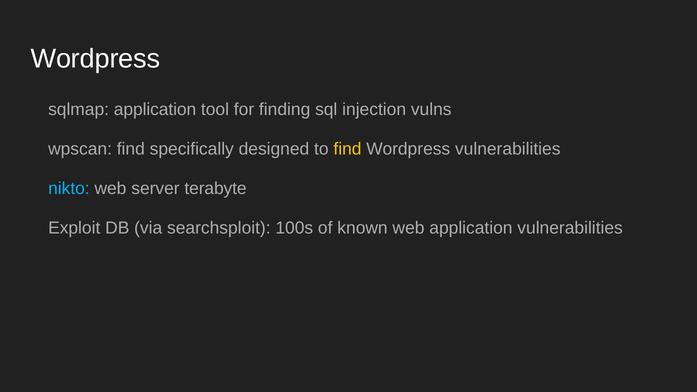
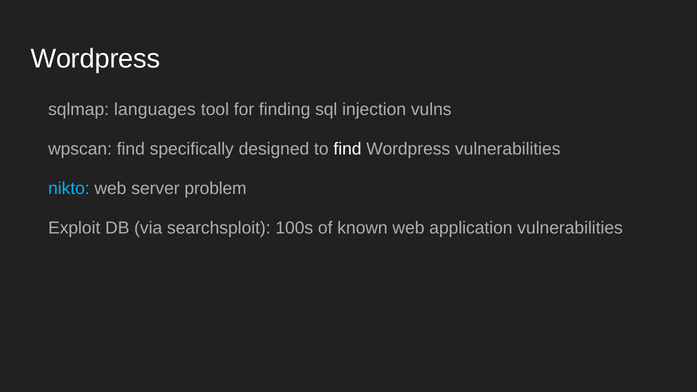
sqlmap application: application -> languages (155, 110)
find colour: yellow -> white (347, 149)
terabyte: terabyte -> problem (216, 189)
